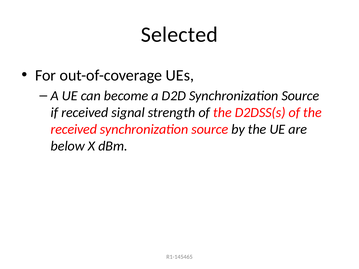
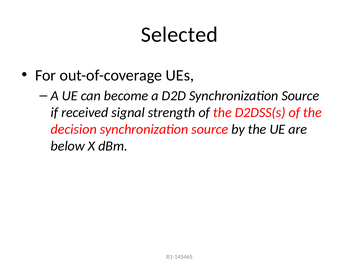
received: received -> decision (74, 129)
